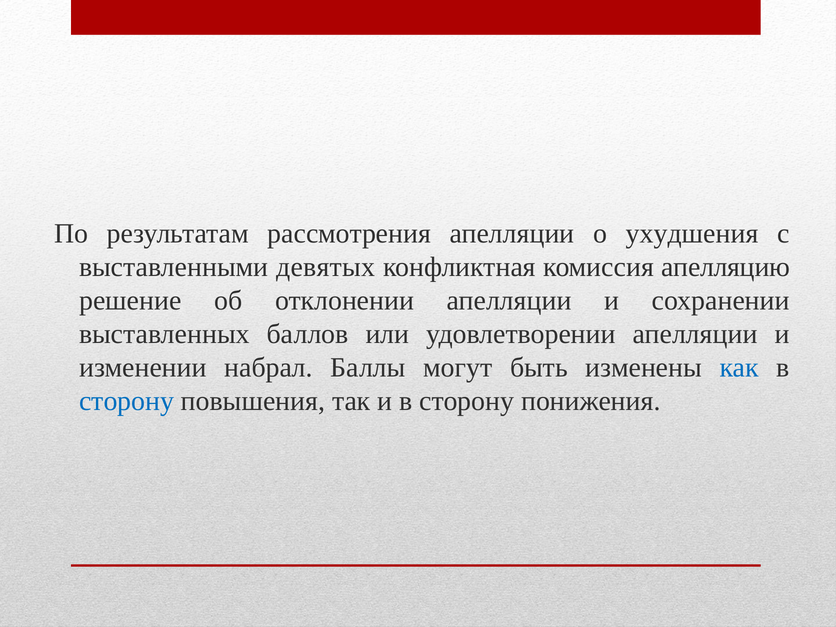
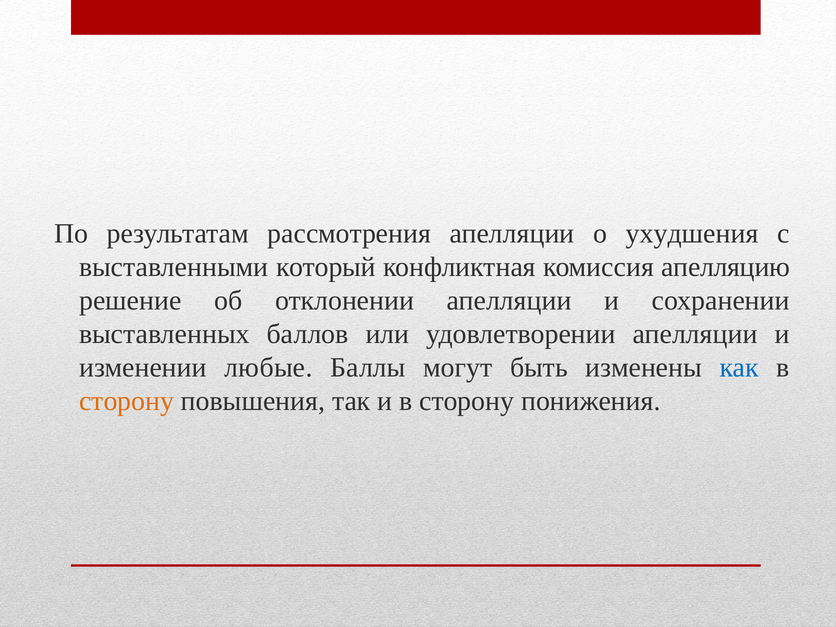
девятых: девятых -> который (326, 267)
набрал: набрал -> любые (268, 367)
сторону colour: blue -> orange (127, 401)
